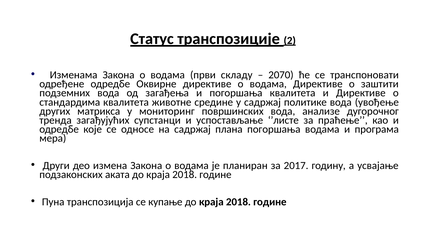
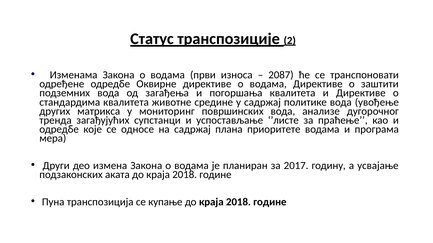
складу: складу -> износа (237, 75)
2070: 2070 -> 2087 (281, 75)
плана погоршања: погоршања -> приоритете (274, 130)
